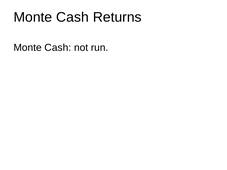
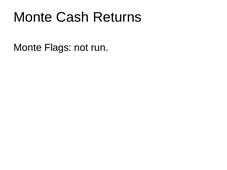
Cash: Cash -> Flags (58, 48)
